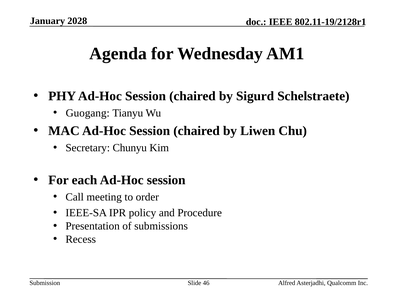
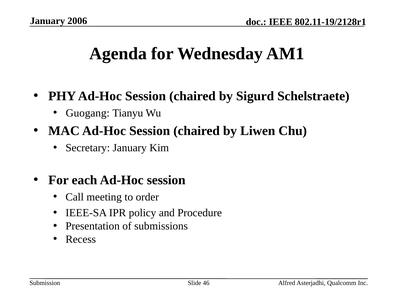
2028: 2028 -> 2006 (77, 21)
Secretary Chunyu: Chunyu -> January (130, 148)
